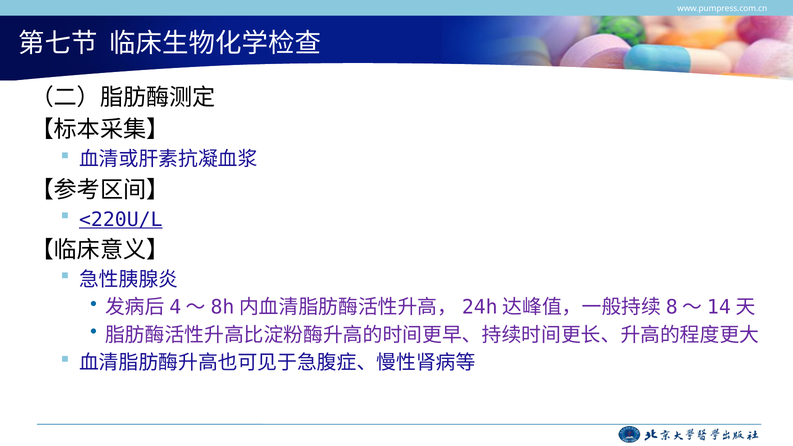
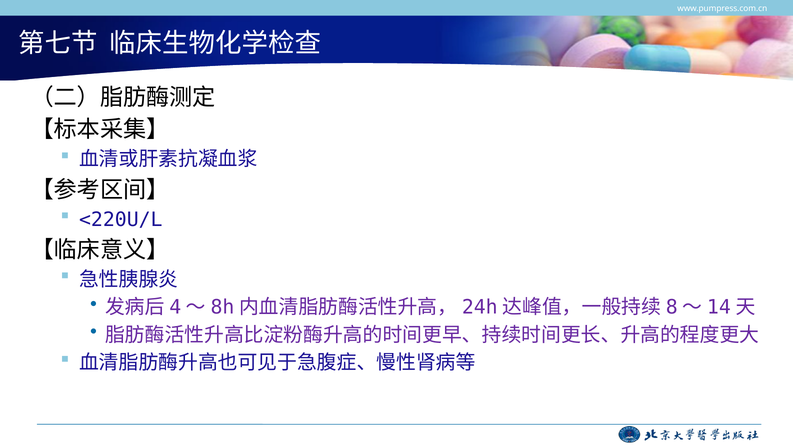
<220U/L underline: present -> none (121, 220)
